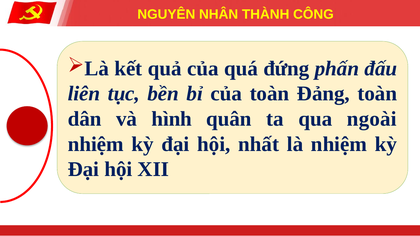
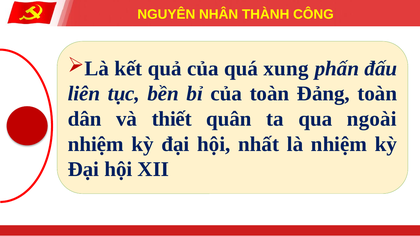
đứng: đứng -> xung (286, 69)
hình: hình -> thiết (172, 119)
